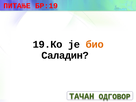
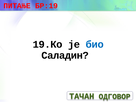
био colour: orange -> blue (95, 44)
